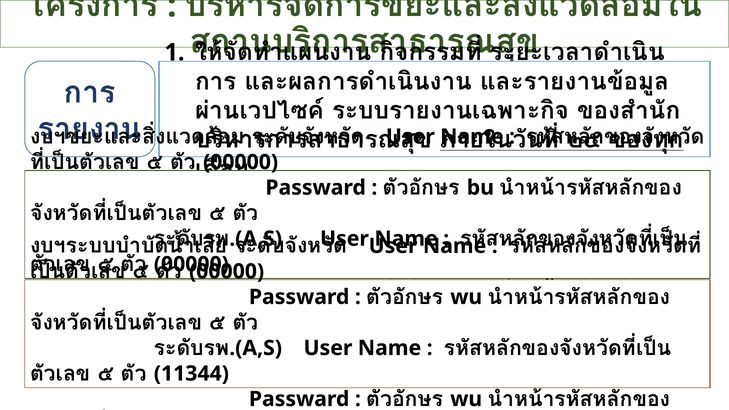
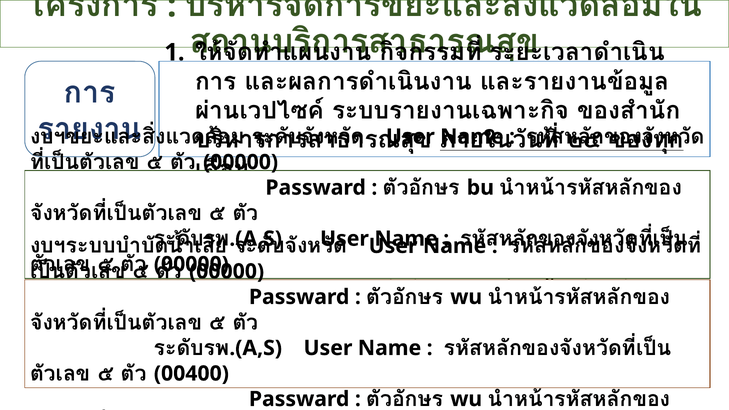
11344: 11344 -> 00400 (191, 374)
